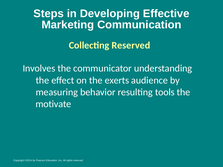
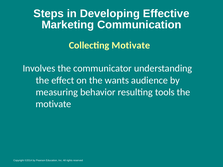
Collecting Reserved: Reserved -> Motivate (131, 45)
exerts: exerts -> wants (117, 80)
